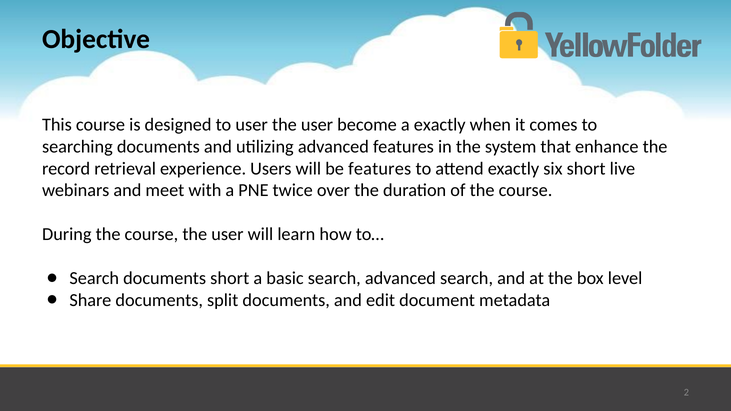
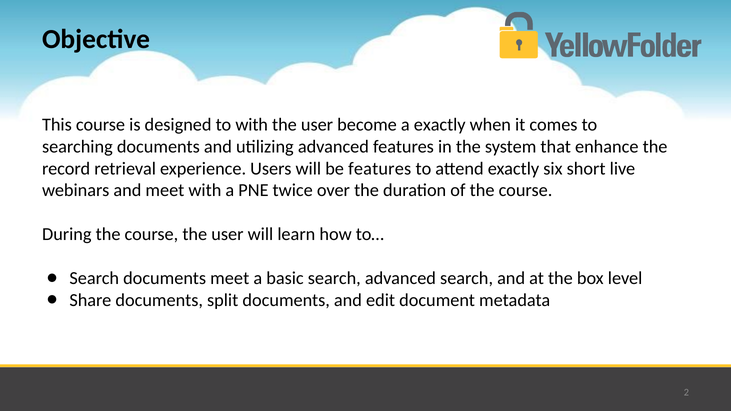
to user: user -> with (252, 125)
documents short: short -> meet (230, 278)
